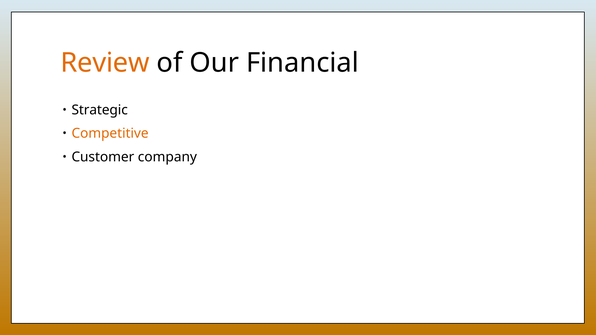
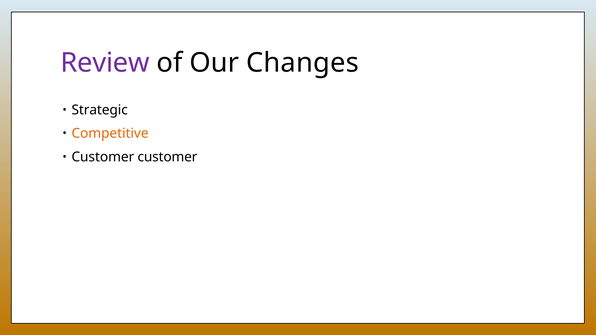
Review colour: orange -> purple (105, 63)
Financial: Financial -> Changes (302, 63)
Customer company: company -> customer (167, 157)
